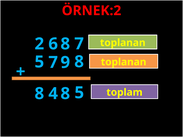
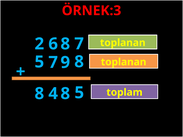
ÖRNEK:2: ÖRNEK:2 -> ÖRNEK:3 (91, 11)
